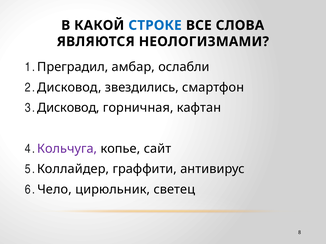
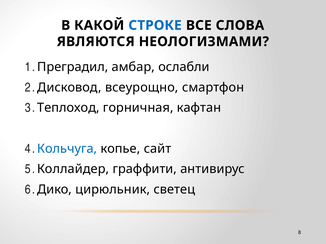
звездились: звездились -> всеурощно (142, 88)
Дисковод: Дисковод -> Теплоход (68, 108)
Кольчуга colour: purple -> blue (67, 149)
Чело: Чело -> Дико (55, 190)
